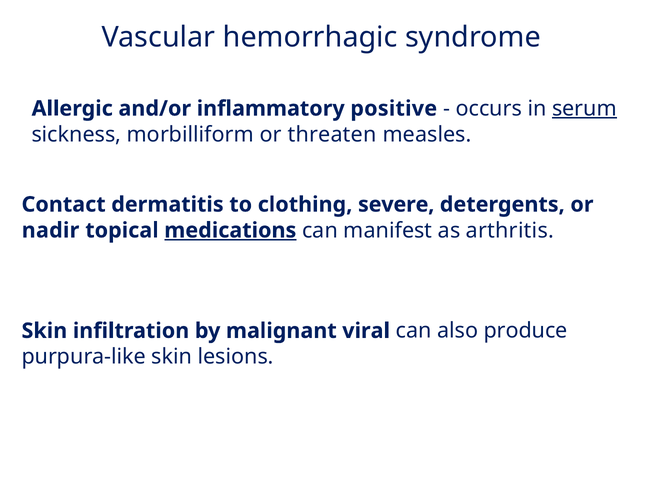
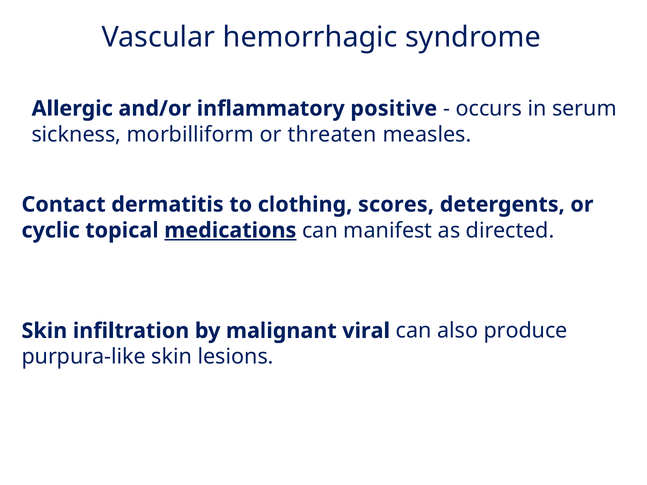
serum underline: present -> none (584, 109)
severe: severe -> scores (396, 205)
nadir: nadir -> cyclic (51, 231)
arthritis: arthritis -> directed (510, 231)
